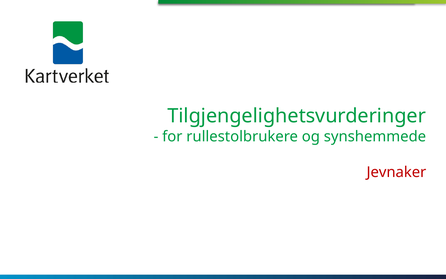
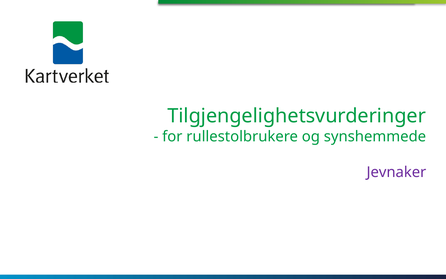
Jevnaker colour: red -> purple (396, 172)
